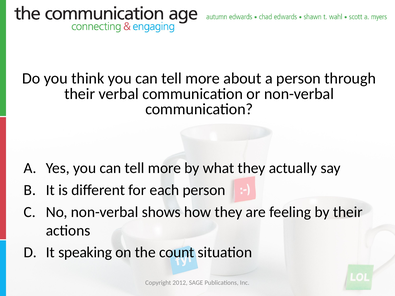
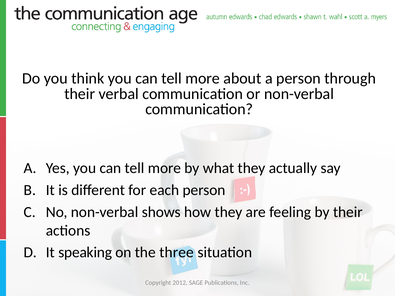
count: count -> three (177, 253)
